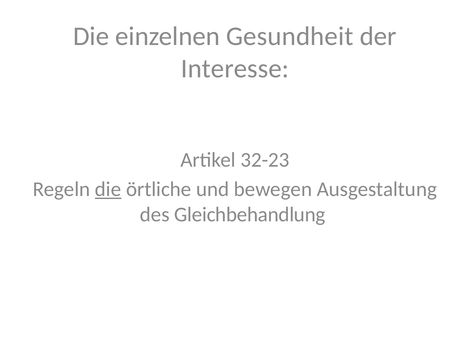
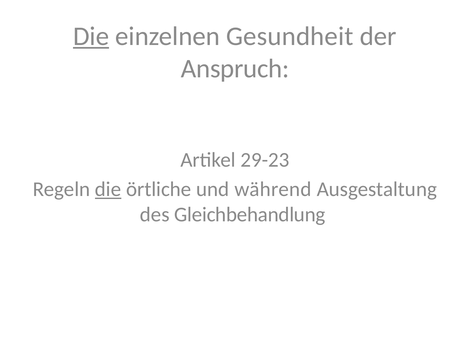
Die underline: none -> present (91, 36)
Interesse: Interesse -> Anspruch (235, 69)
32-23: 32-23 -> 29-23 (265, 160)
bewegen: bewegen -> während (273, 189)
